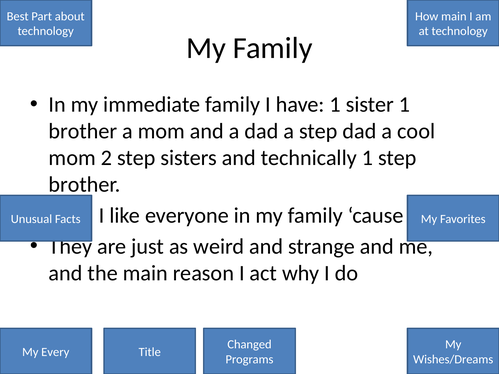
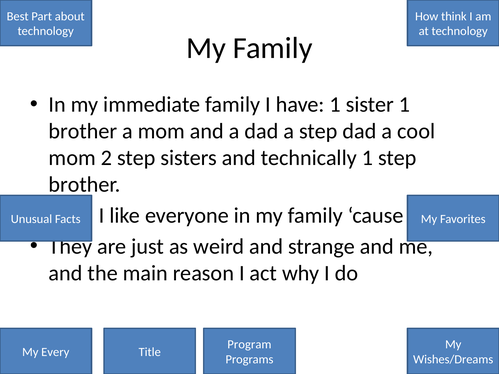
How main: main -> think (454, 16)
Changed: Changed -> Program (249, 345)
